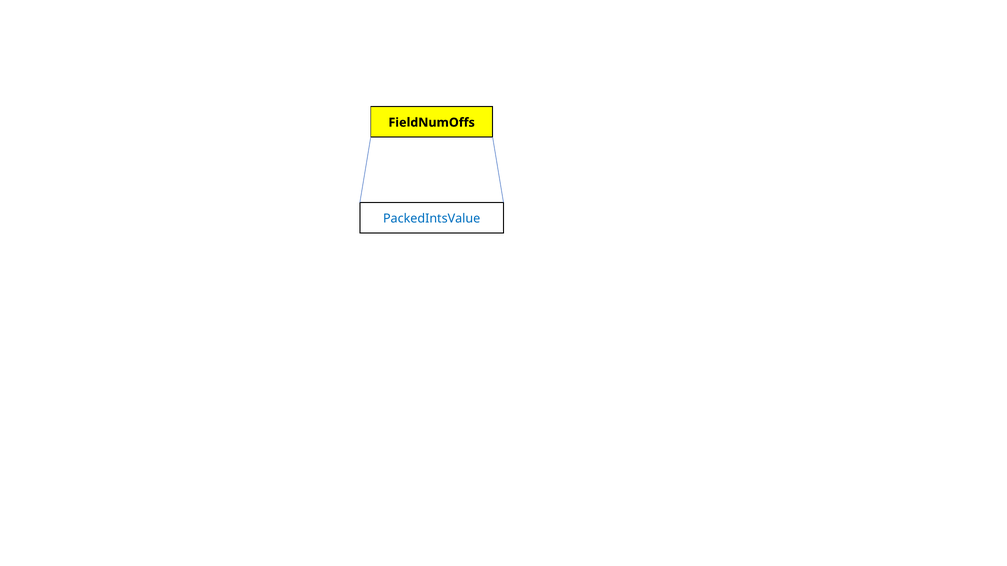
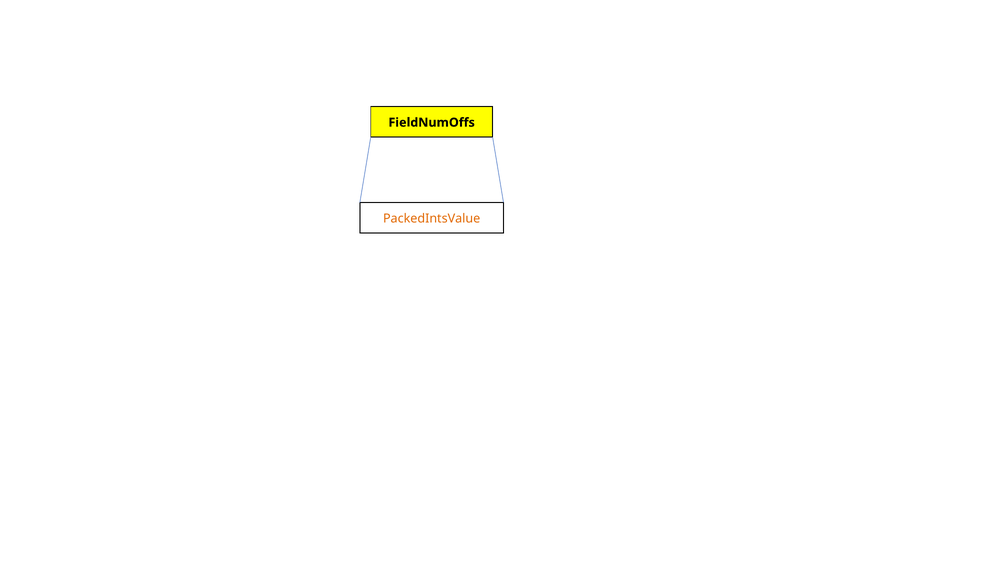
PackedIntsValue colour: blue -> orange (432, 219)
